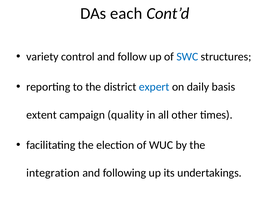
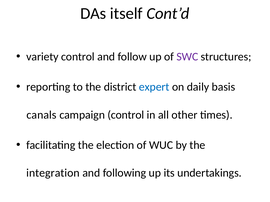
each: each -> itself (126, 14)
SWC colour: blue -> purple (187, 57)
extent: extent -> canals (41, 115)
campaign quality: quality -> control (126, 115)
